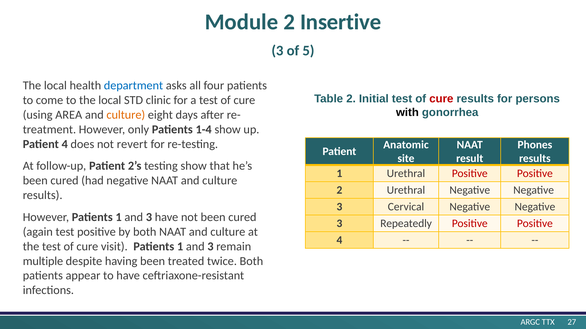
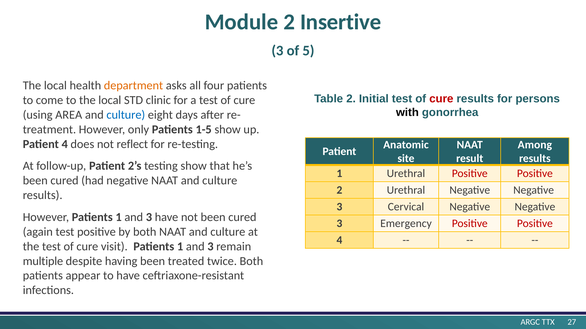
department colour: blue -> orange (134, 86)
culture colour: orange -> blue (126, 115)
1-4: 1-4 -> 1-5 (204, 130)
revert: revert -> reflect (132, 144)
Phones: Phones -> Among (535, 145)
Repeatedly: Repeatedly -> Emergency (406, 224)
